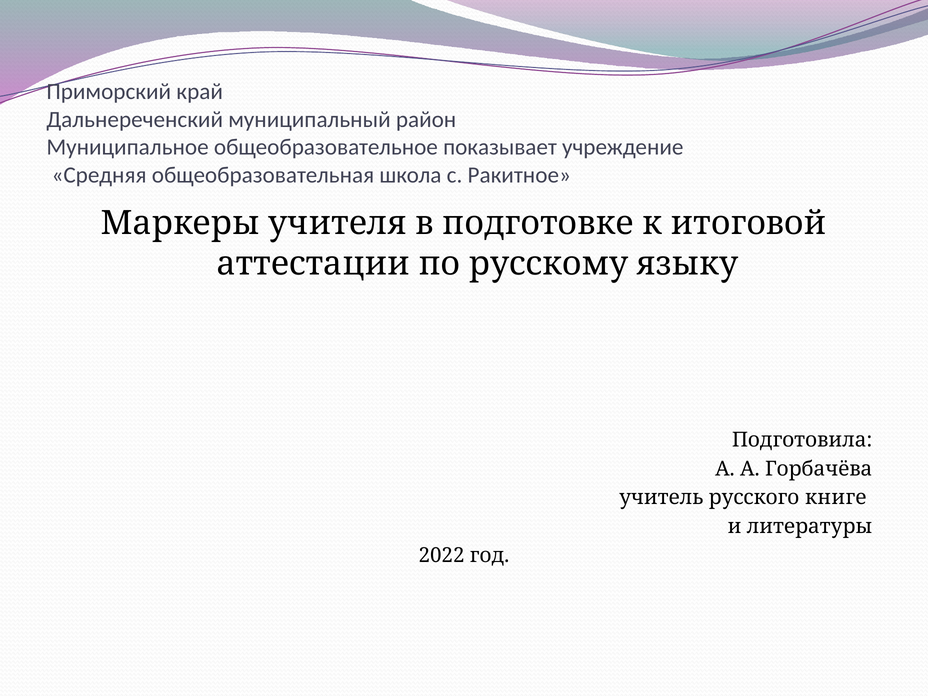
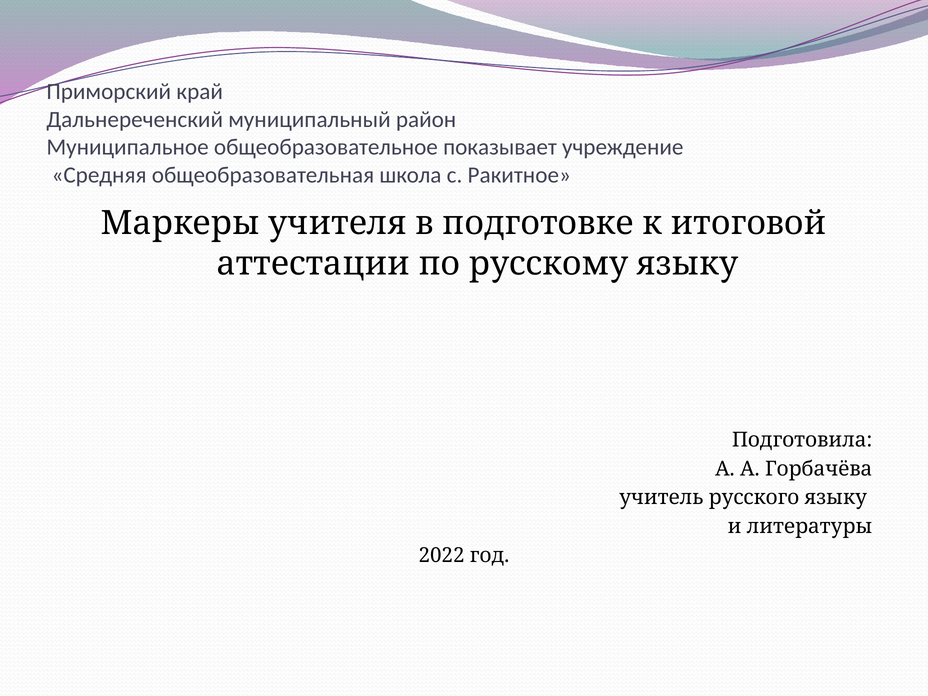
русского книге: книге -> языку (836, 498)
